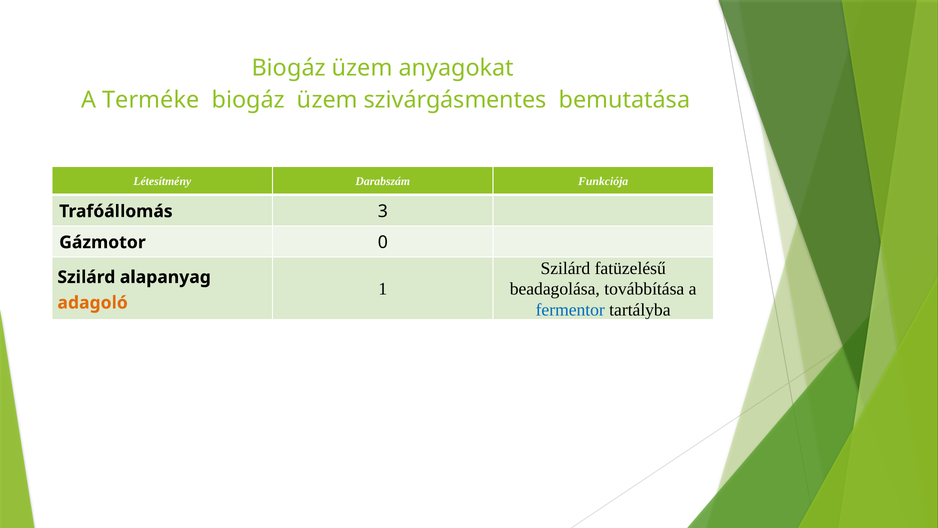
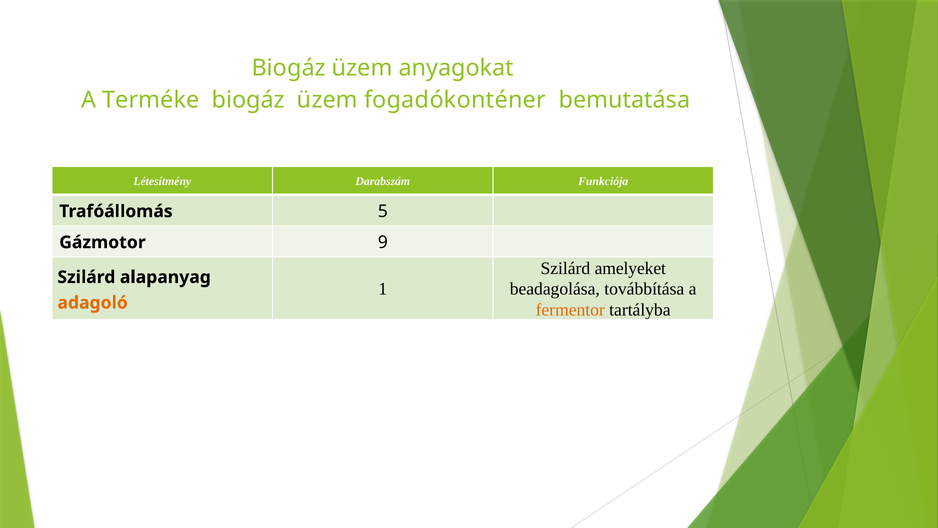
szivárgásmentes: szivárgásmentes -> fogadókonténer (455, 100)
3: 3 -> 5 (383, 211)
0: 0 -> 9 (383, 242)
fatüzelésű: fatüzelésű -> amelyeket (630, 268)
fermentor colour: blue -> orange (570, 310)
